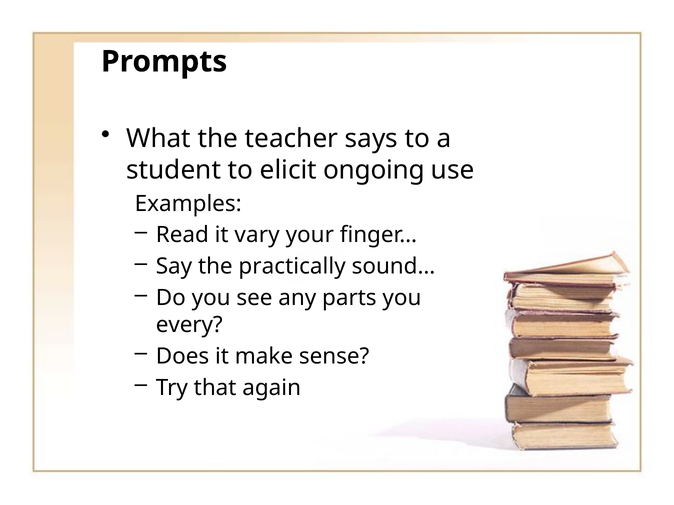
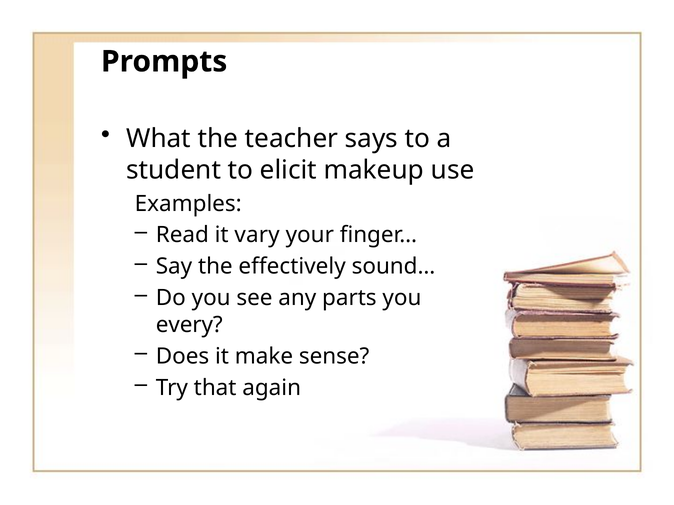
ongoing: ongoing -> makeup (374, 170)
practically: practically -> effectively (292, 267)
